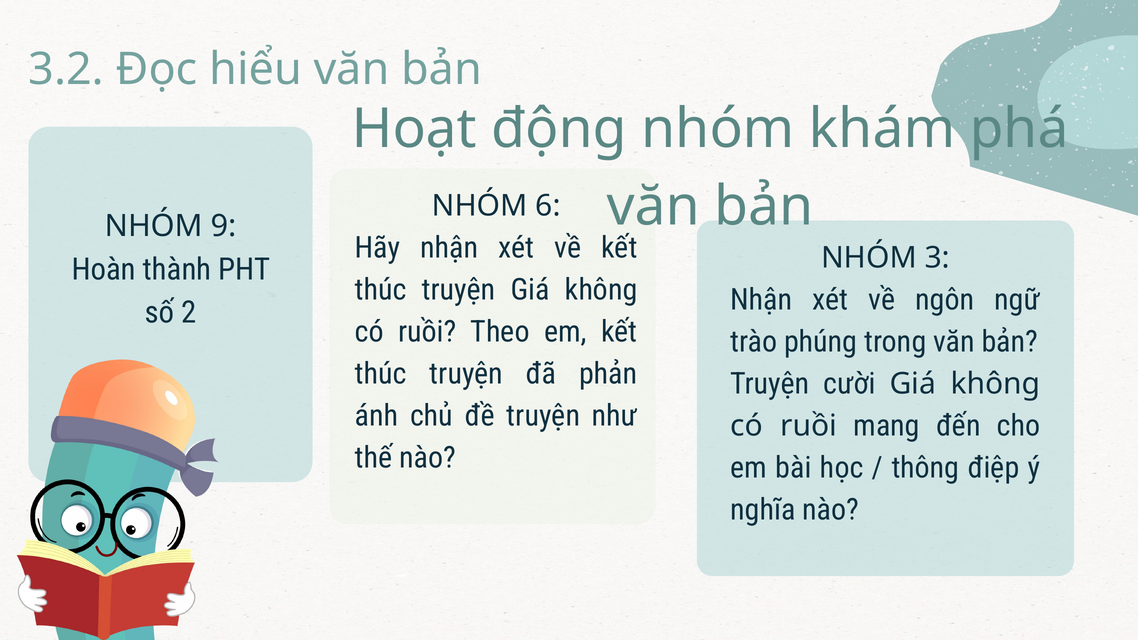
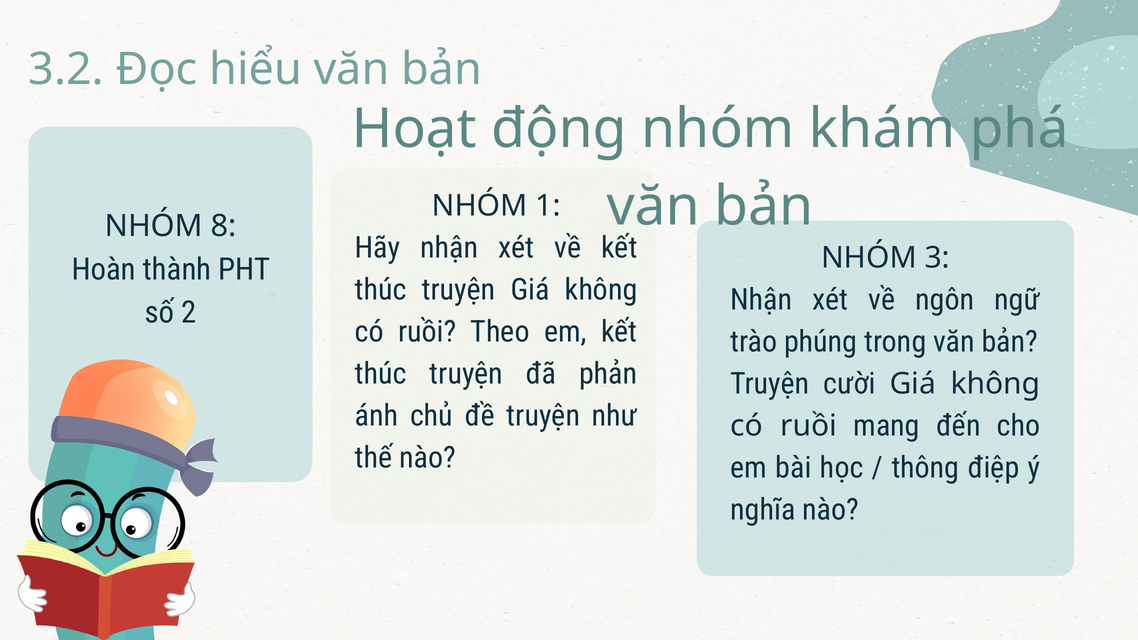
6: 6 -> 1 (548, 206)
9: 9 -> 8 (224, 226)
